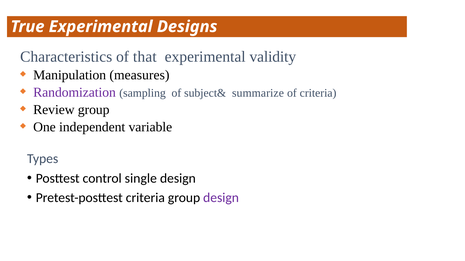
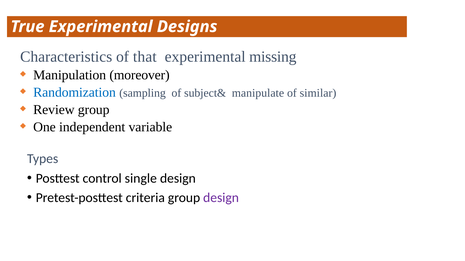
validity: validity -> missing (273, 57)
measures: measures -> moreover (140, 75)
Randomization colour: purple -> blue (75, 93)
summarize: summarize -> manipulate (258, 93)
of criteria: criteria -> similar (318, 93)
